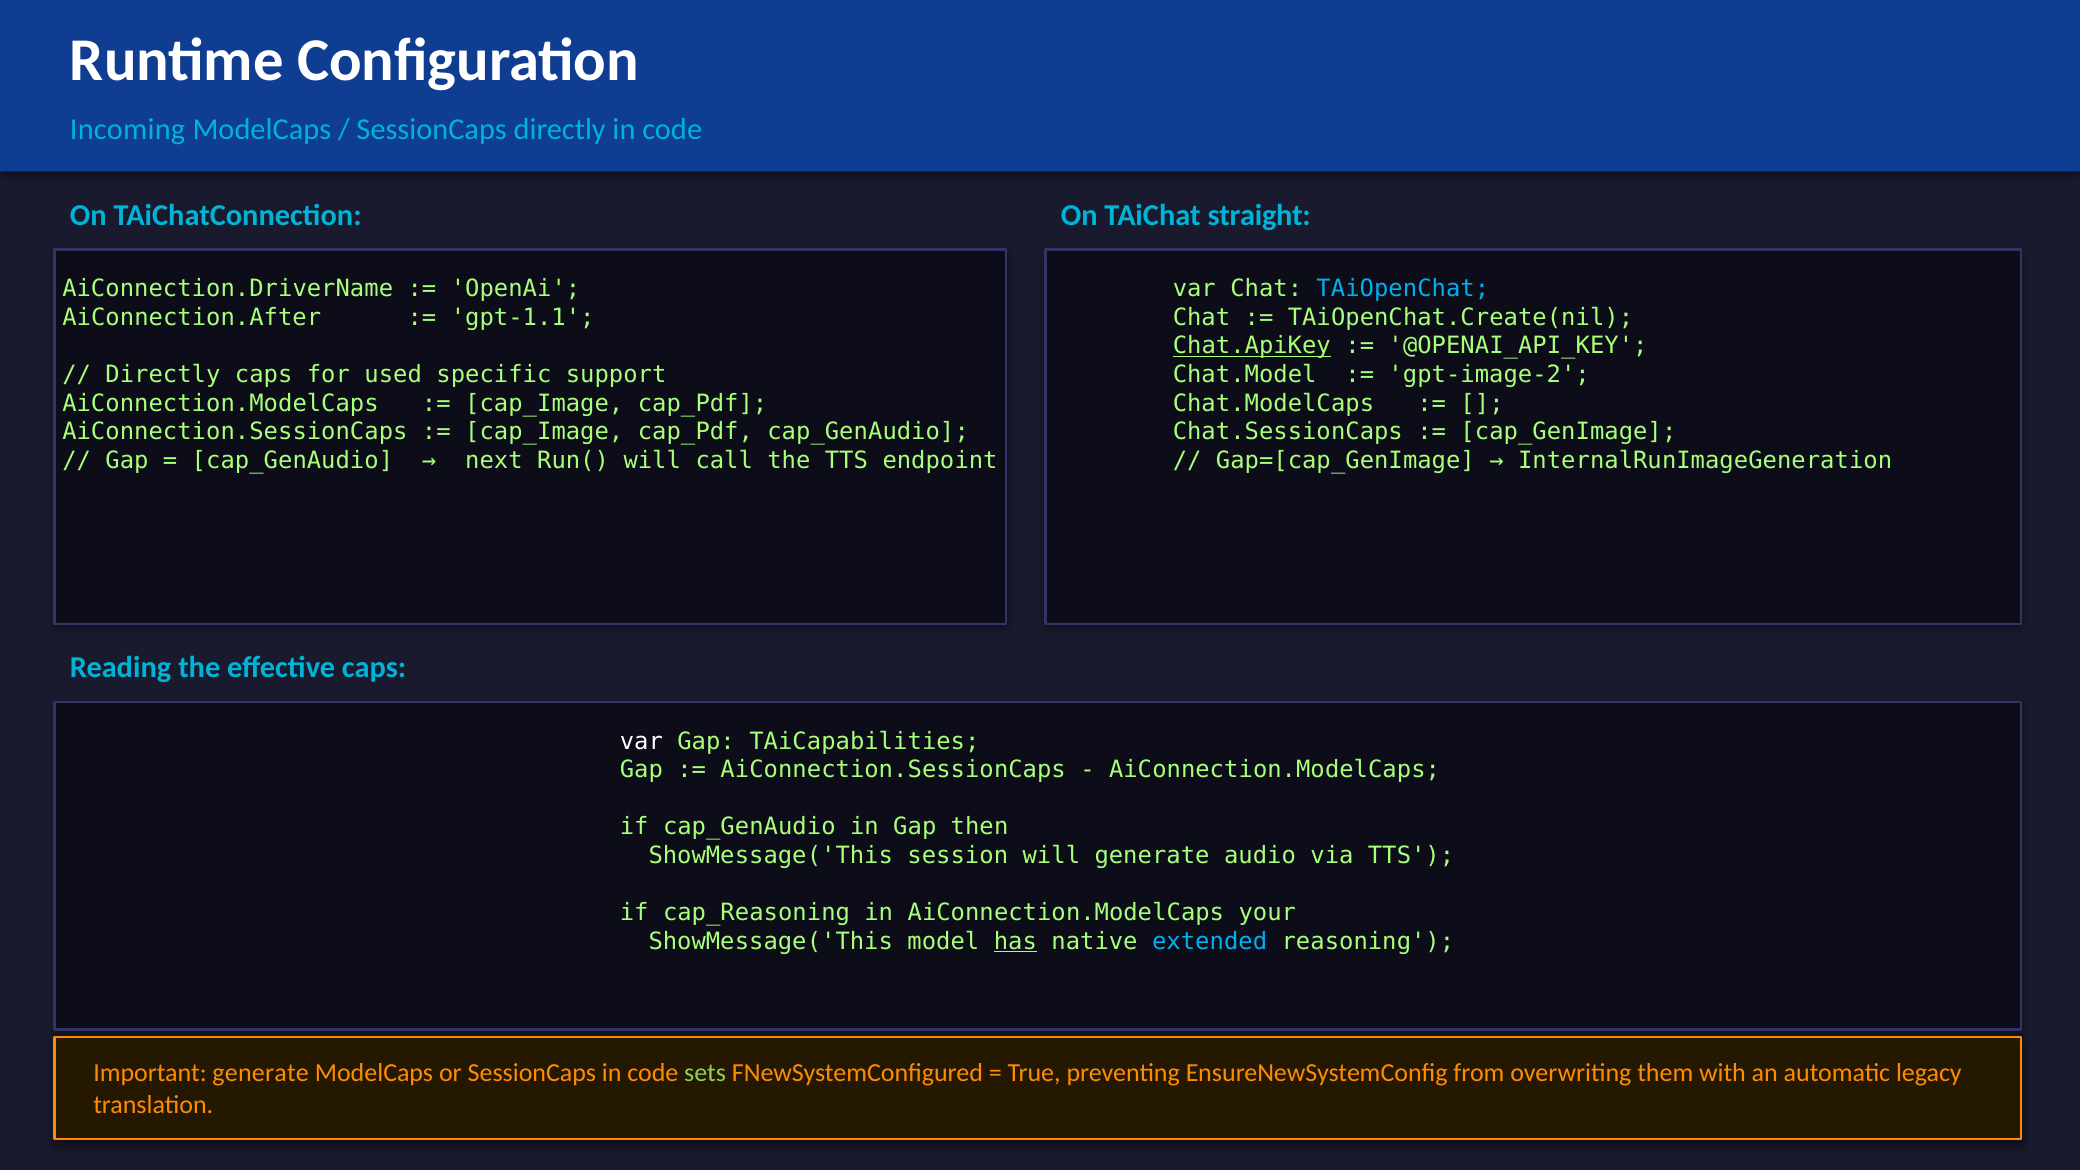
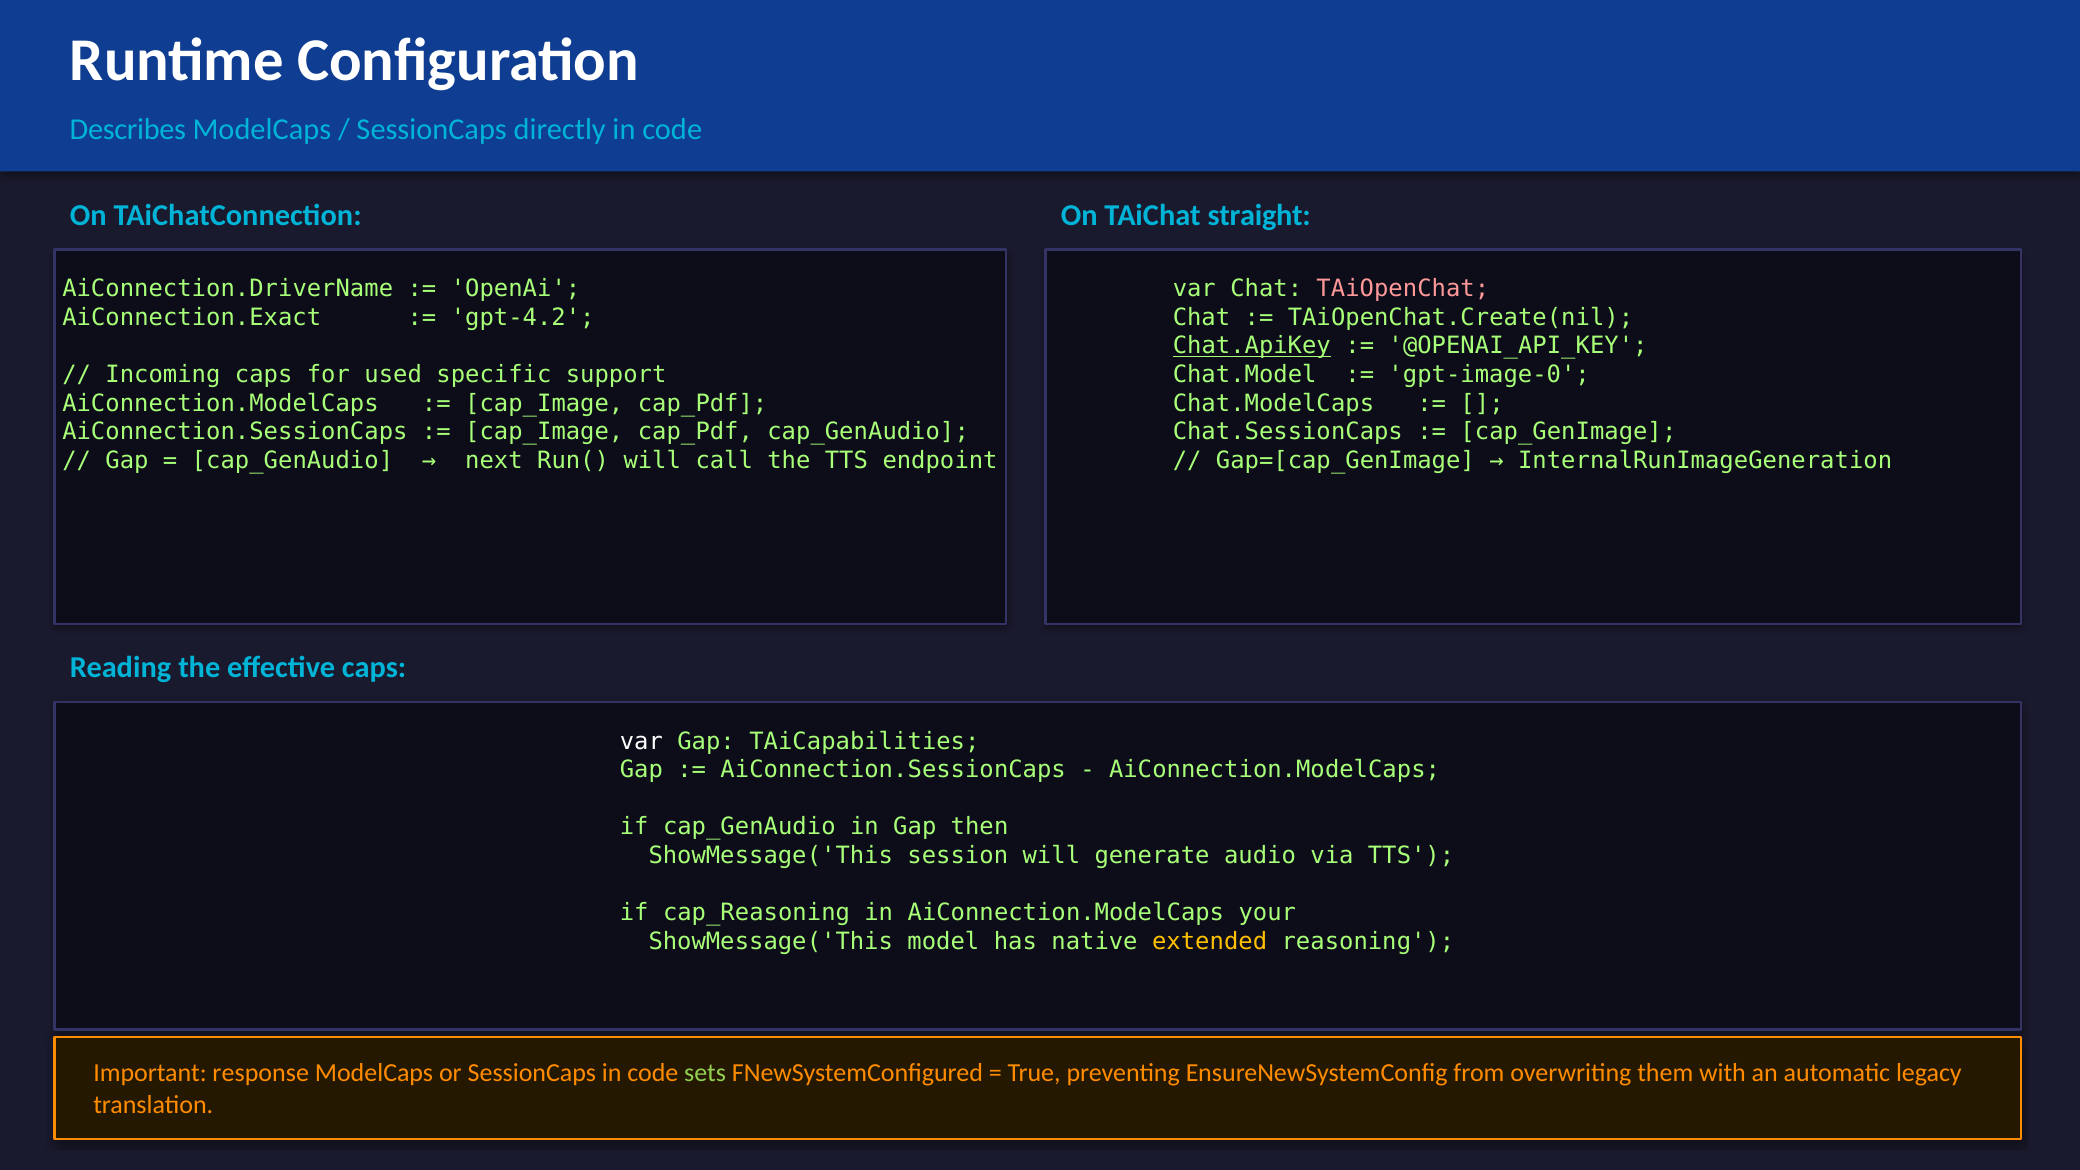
Incoming: Incoming -> Describes (128, 129)
TAiOpenChat colour: light blue -> pink (1403, 289)
AiConnection.After: AiConnection.After -> AiConnection.Exact (192, 317)
gpt-1.1: gpt-1.1 -> gpt-4.2 (523, 317)
Directly: Directly -> Incoming (163, 375)
gpt-image-2: gpt-image-2 -> gpt-image-0 (1489, 375)
has underline: present -> none (1015, 942)
extended colour: light blue -> yellow (1210, 942)
Important generate: generate -> response (261, 1074)
